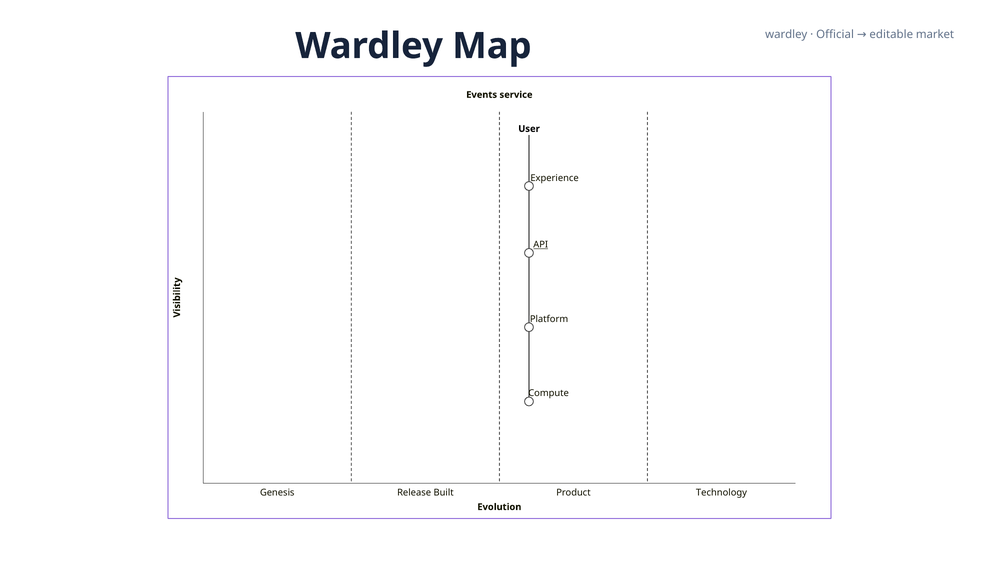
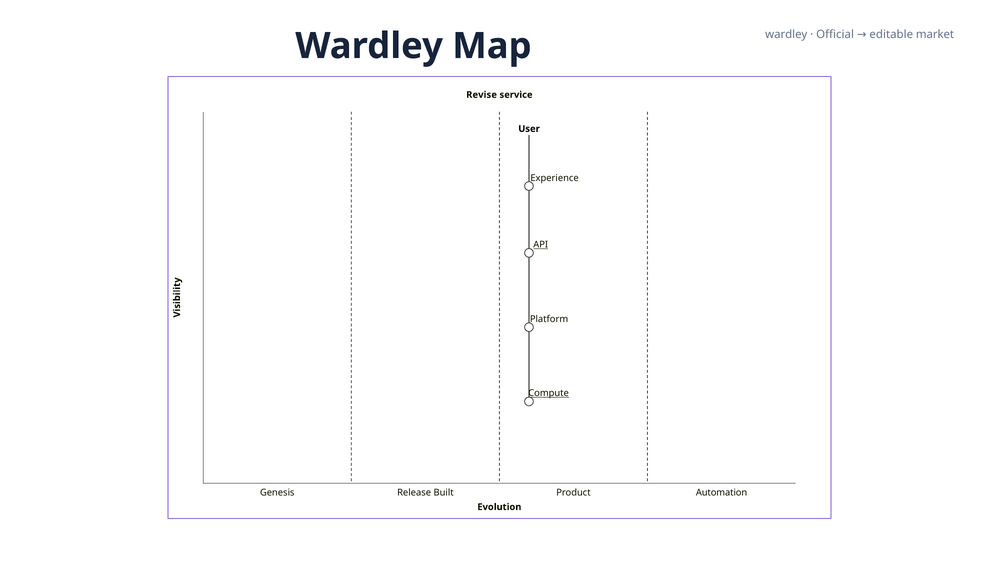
Events: Events -> Revise (482, 95)
Compute underline: none -> present (549, 393)
Technology: Technology -> Automation (722, 493)
